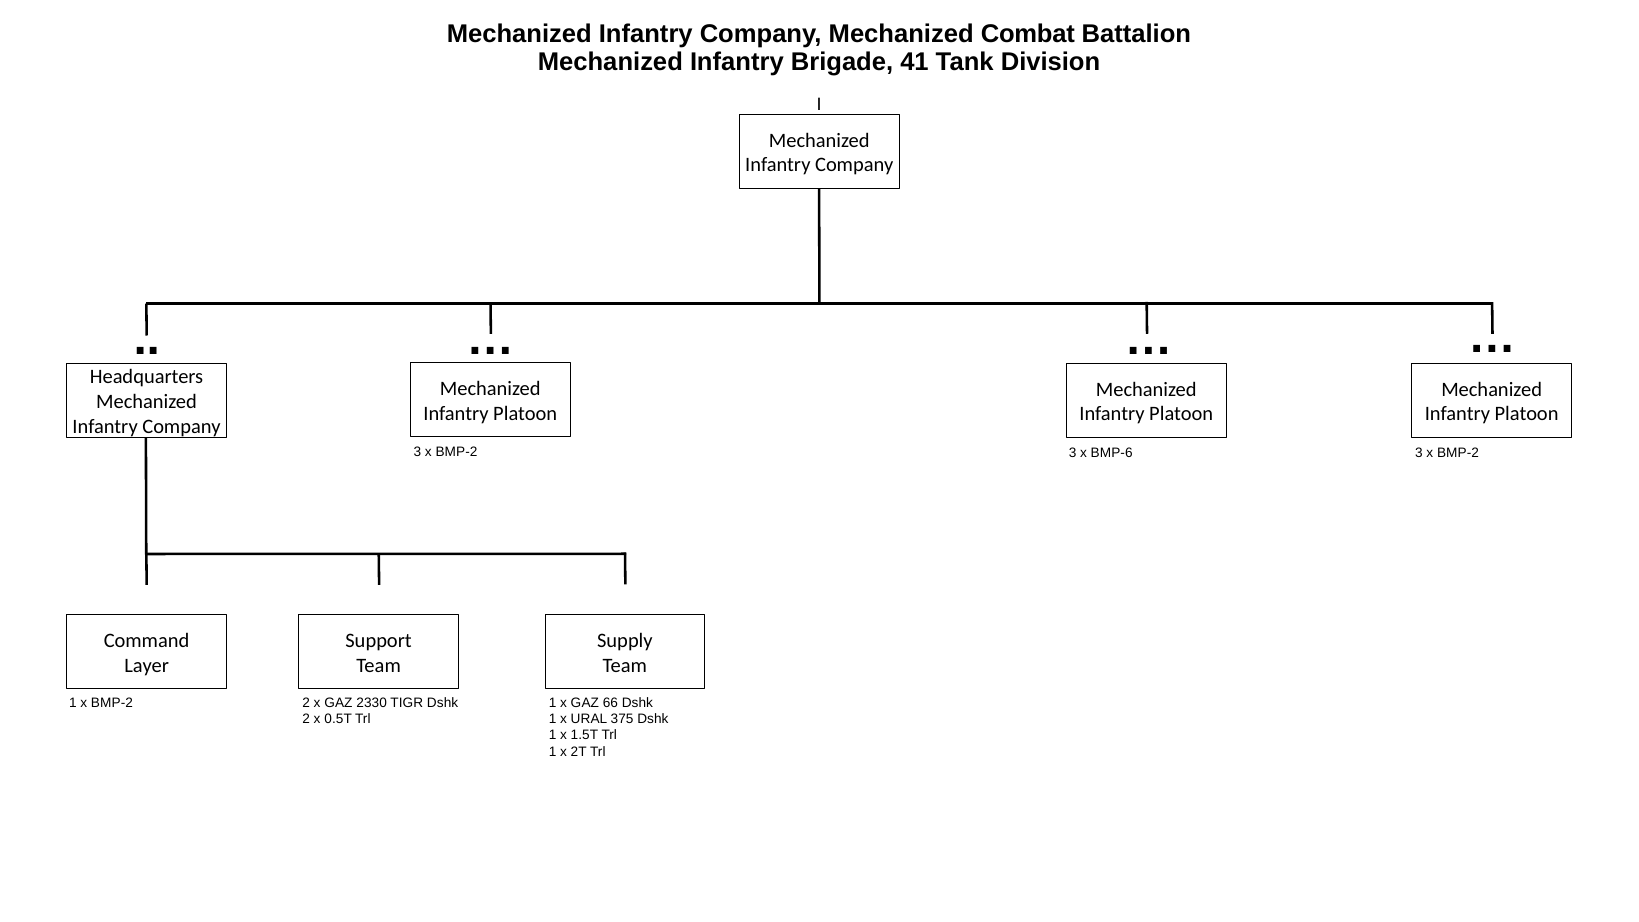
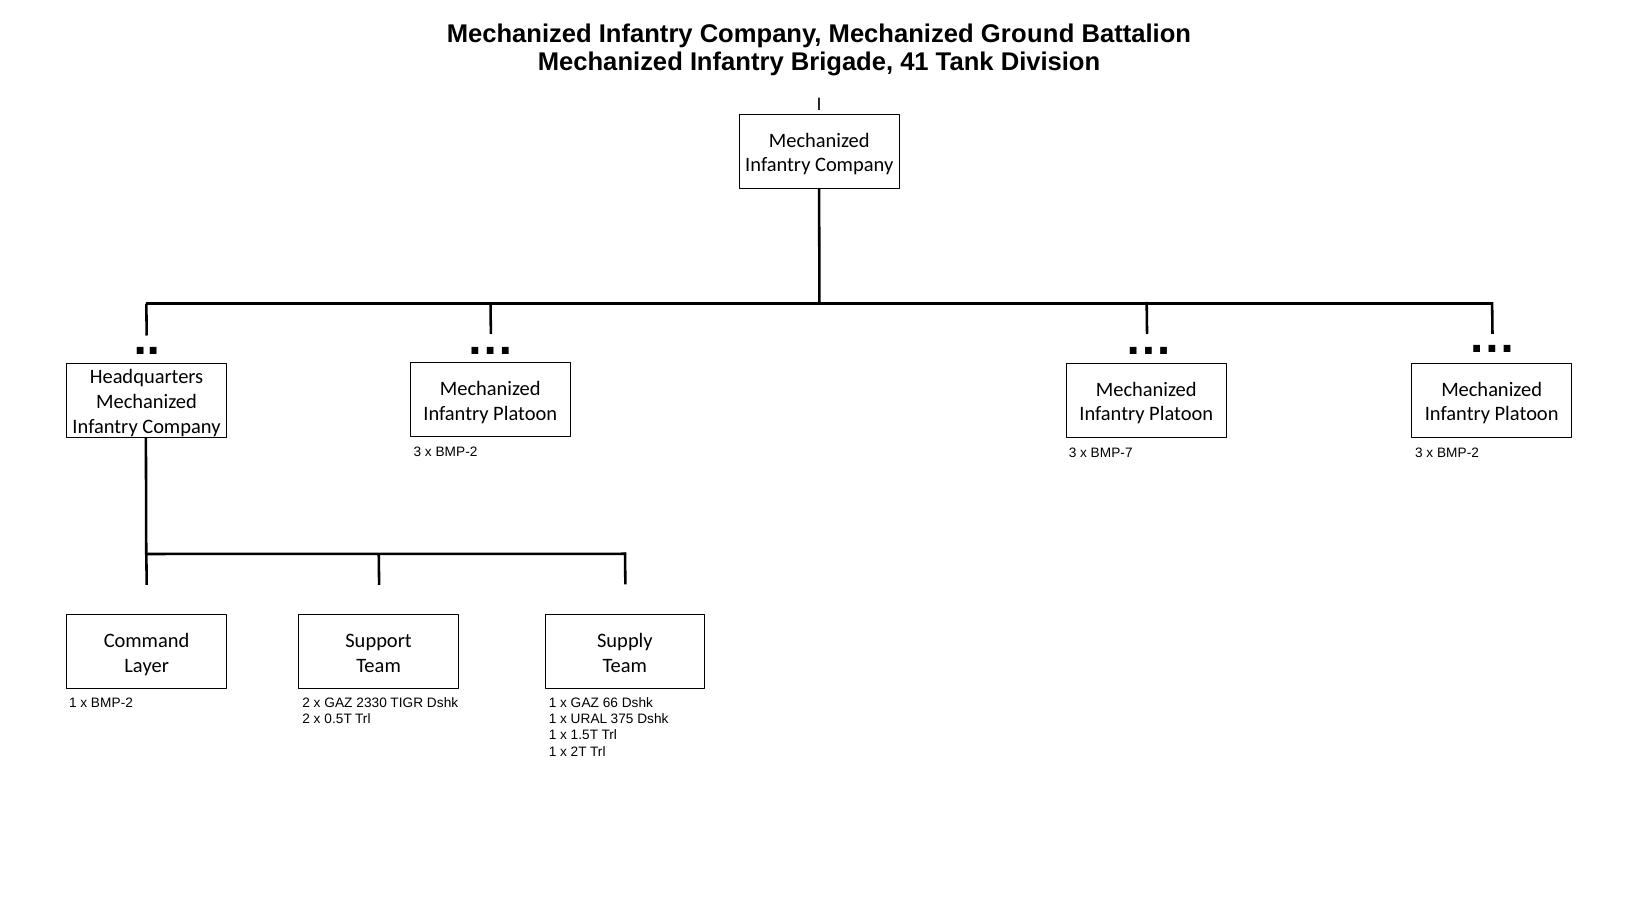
Combat: Combat -> Ground (1028, 34)
BMP-6: BMP-6 -> BMP-7 (1112, 453)
